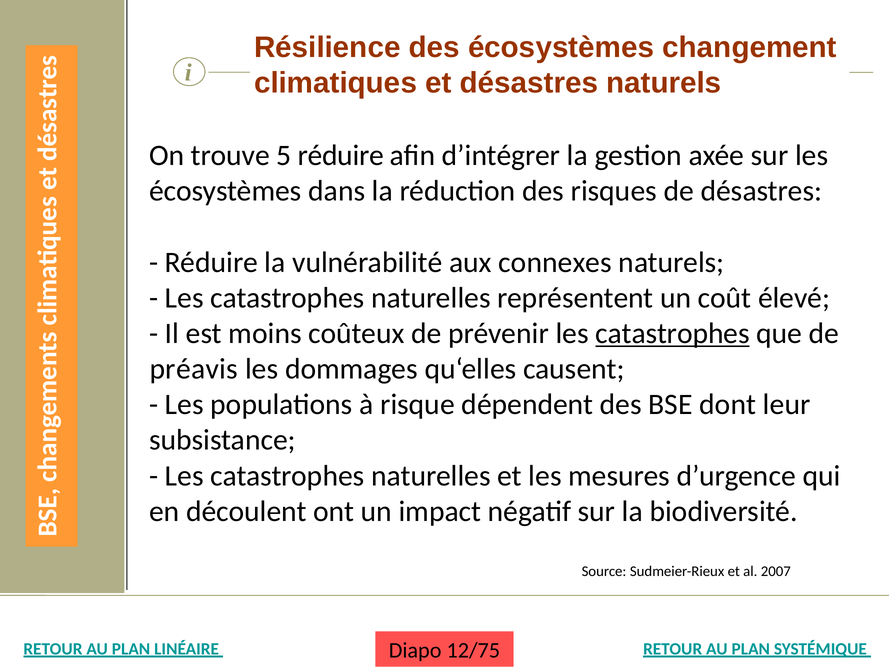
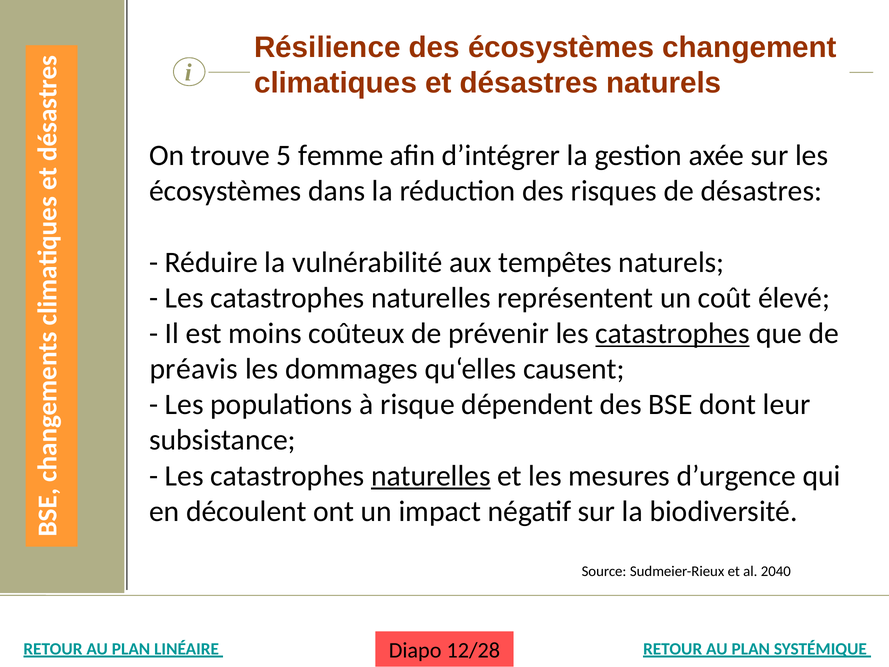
5 réduire: réduire -> femme (341, 156)
connexes: connexes -> tempêtes (555, 262)
naturelles underline: none -> present (431, 476)
2007: 2007 -> 2040 (776, 571)
12/75: 12/75 -> 12/28 (473, 650)
